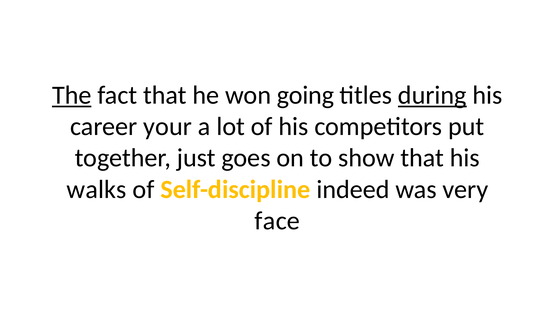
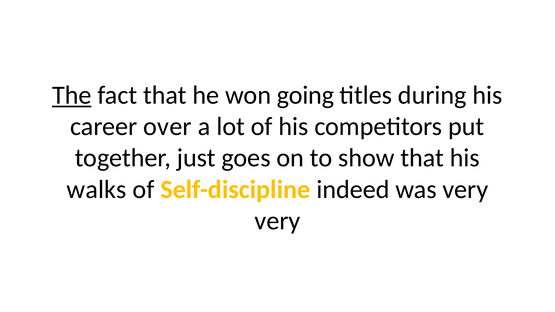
during underline: present -> none (432, 95)
your: your -> over (168, 127)
face: face -> very (277, 221)
